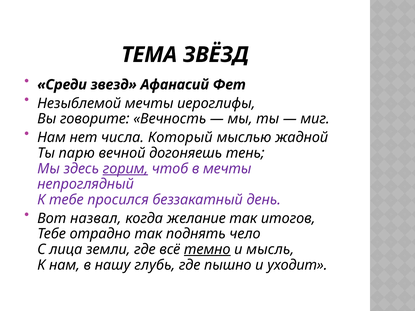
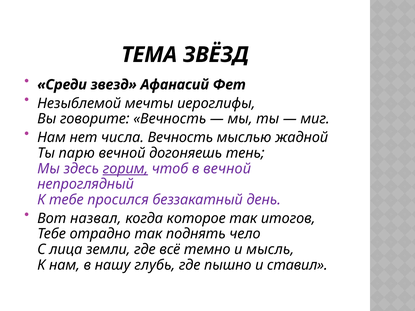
числа Который: Который -> Вечность (180, 138)
в мечты: мечты -> вечной (227, 169)
желание: желание -> которое (196, 218)
темно underline: present -> none (207, 250)
уходит: уходит -> ставил (297, 265)
